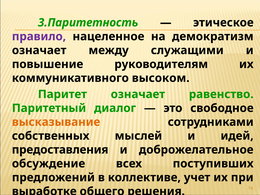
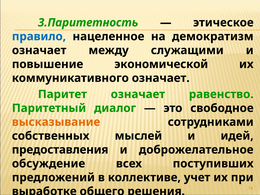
правило colour: purple -> blue (39, 36)
руководителям: руководителям -> экономической (161, 64)
коммуникативного высоком: высоком -> означает (161, 78)
